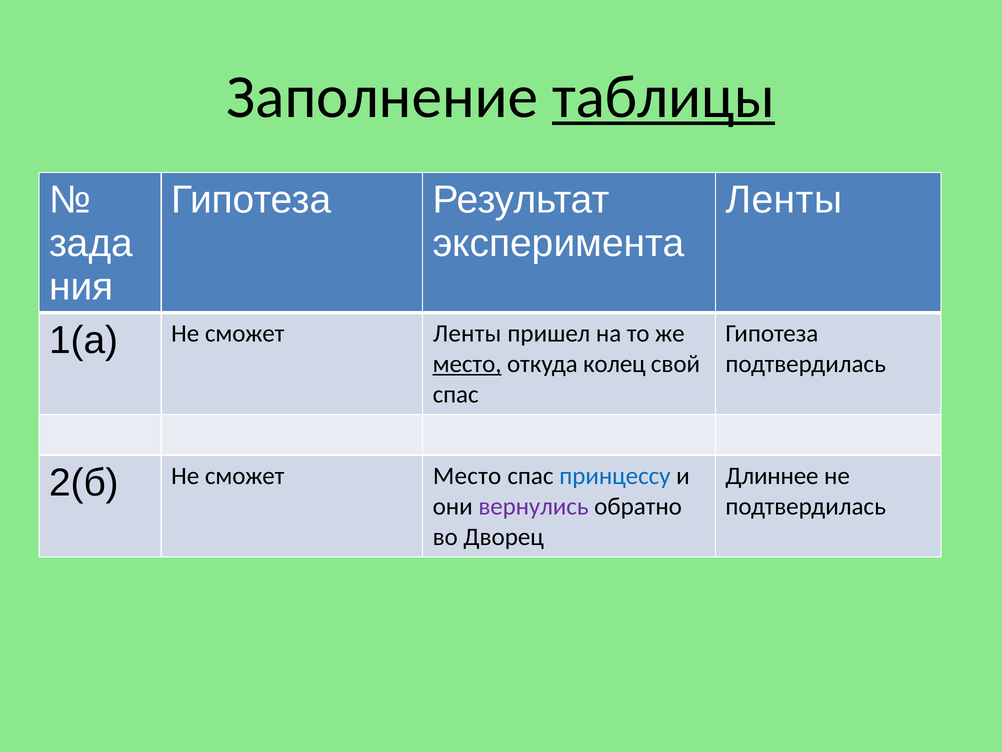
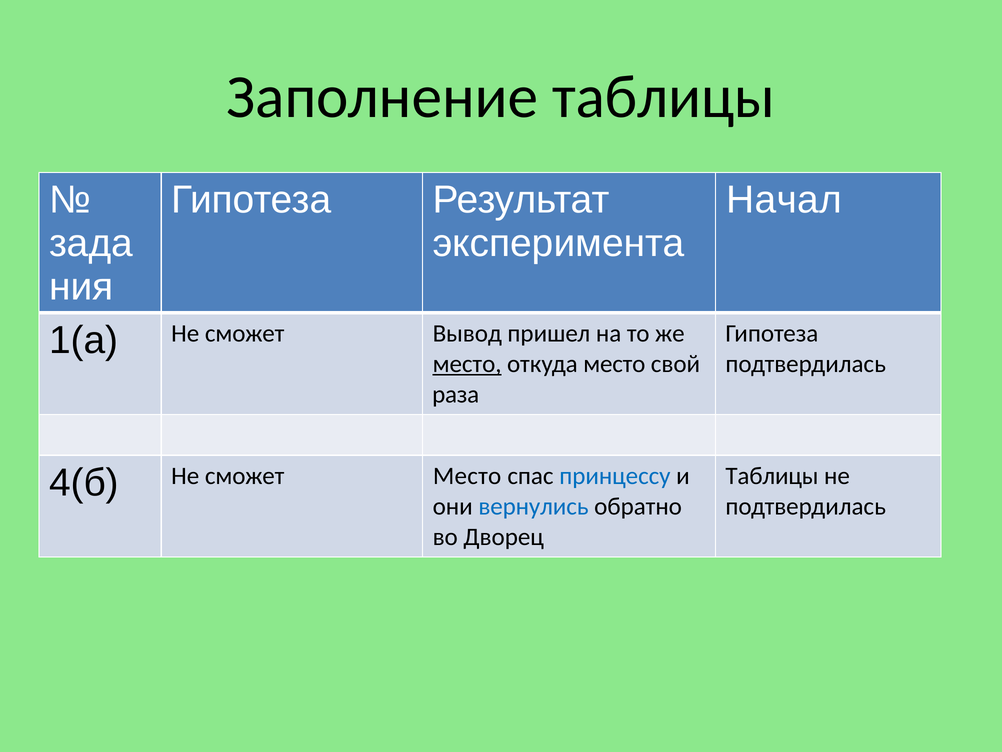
таблицы underline: present -> none (664, 97)
Ленты: Ленты -> Начал (784, 200)
сможет Ленты: Ленты -> Вывод (467, 333)
откуда колец: колец -> место (614, 364)
спас: спас -> раза (456, 394)
2(б: 2(б -> 4(б (84, 482)
Длиннее: Длиннее -> Таблицы (772, 476)
вернулись colour: purple -> blue (533, 506)
